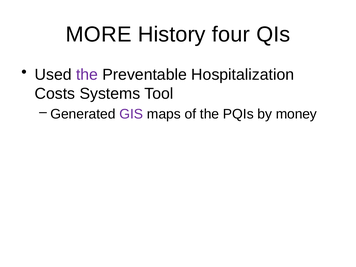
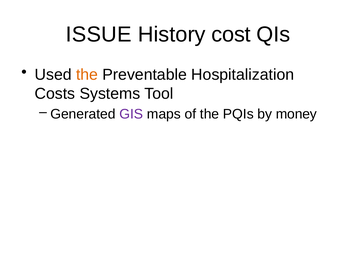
MORE: MORE -> ISSUE (99, 34)
four: four -> cost (231, 34)
the colour: purple -> orange (87, 75)
